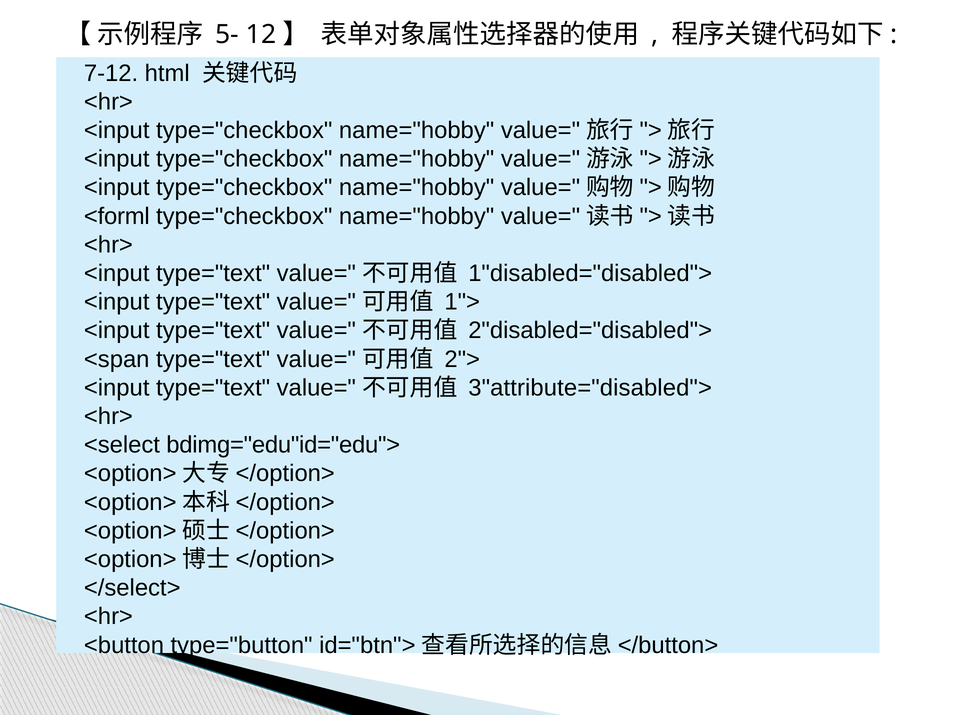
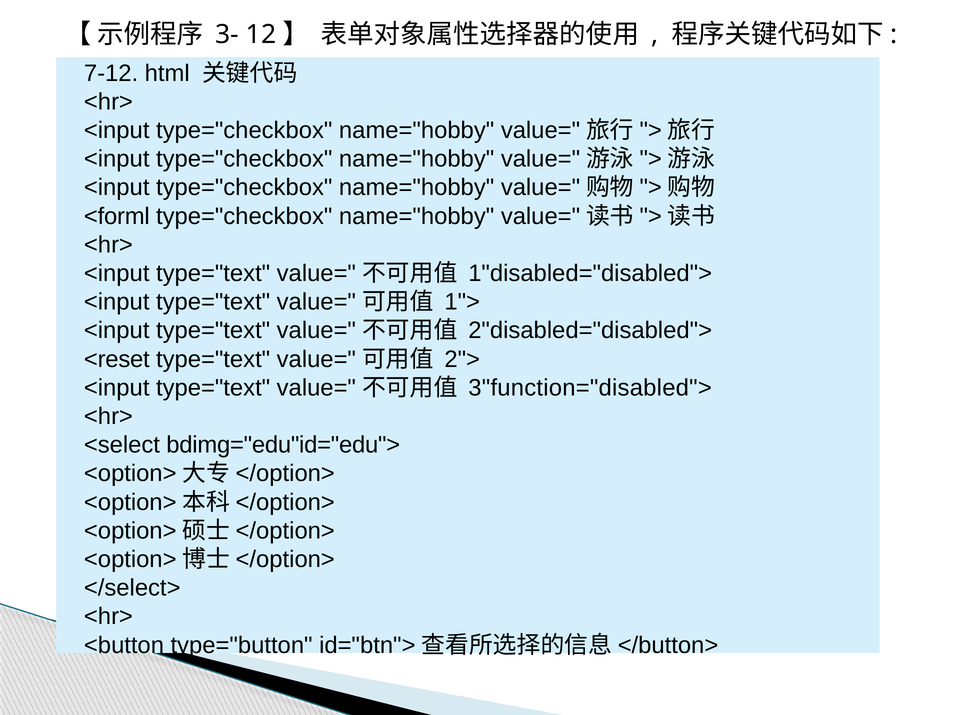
5-: 5- -> 3- (227, 35)
<span: <span -> <reset (117, 359)
3"attribute="disabled">: 3"attribute="disabled"> -> 3"function="disabled"> (590, 388)
